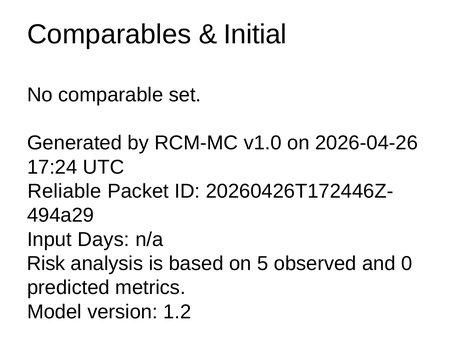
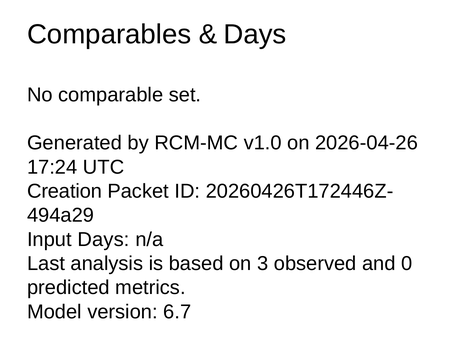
Initial: Initial -> Days (255, 34)
Reliable: Reliable -> Creation (65, 191)
Risk: Risk -> Last (46, 264)
5: 5 -> 3 (263, 264)
1.2: 1.2 -> 6.7 (177, 312)
